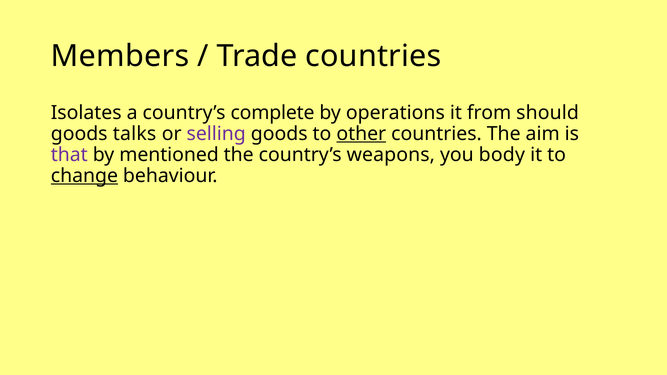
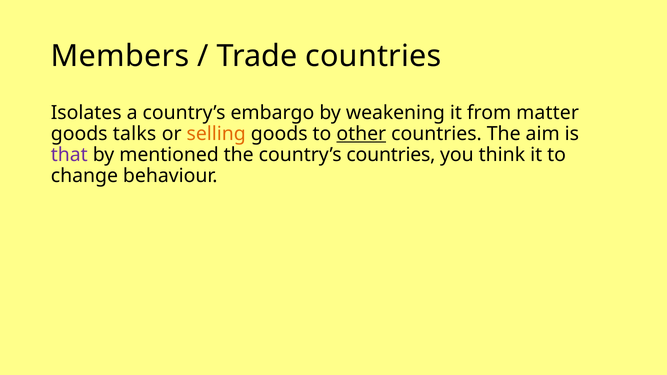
complete: complete -> embargo (272, 113)
operations: operations -> weakening (395, 113)
should: should -> matter (548, 113)
selling colour: purple -> orange (216, 134)
country’s weapons: weapons -> countries (391, 155)
body: body -> think (502, 155)
change underline: present -> none (84, 176)
